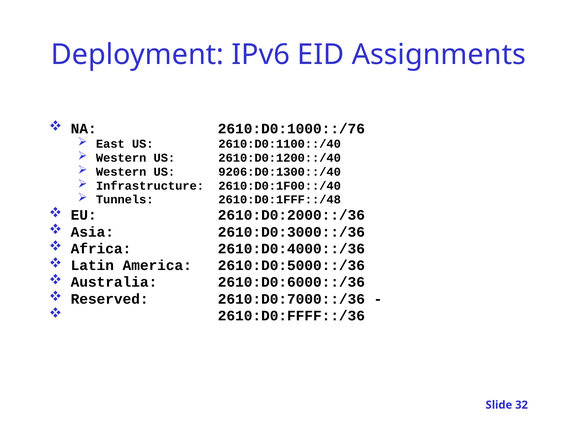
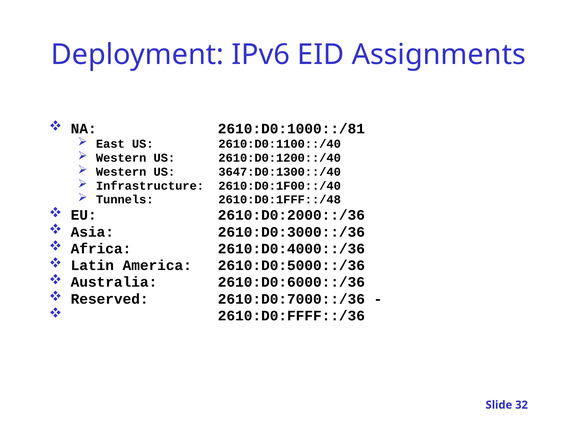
2610:D0:1000::/76: 2610:D0:1000::/76 -> 2610:D0:1000::/81 (291, 129)
9206:D0:1300::/40: 9206:D0:1300::/40 -> 3647:D0:1300::/40 (280, 172)
